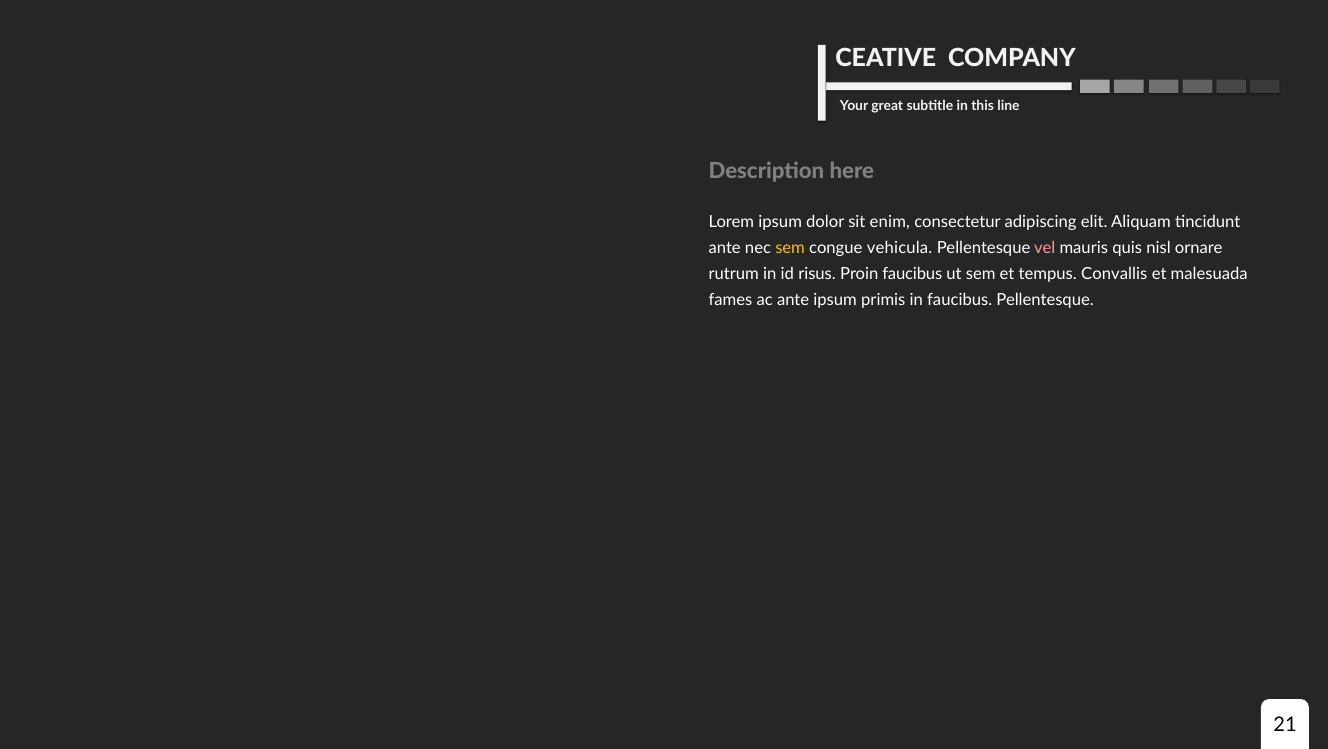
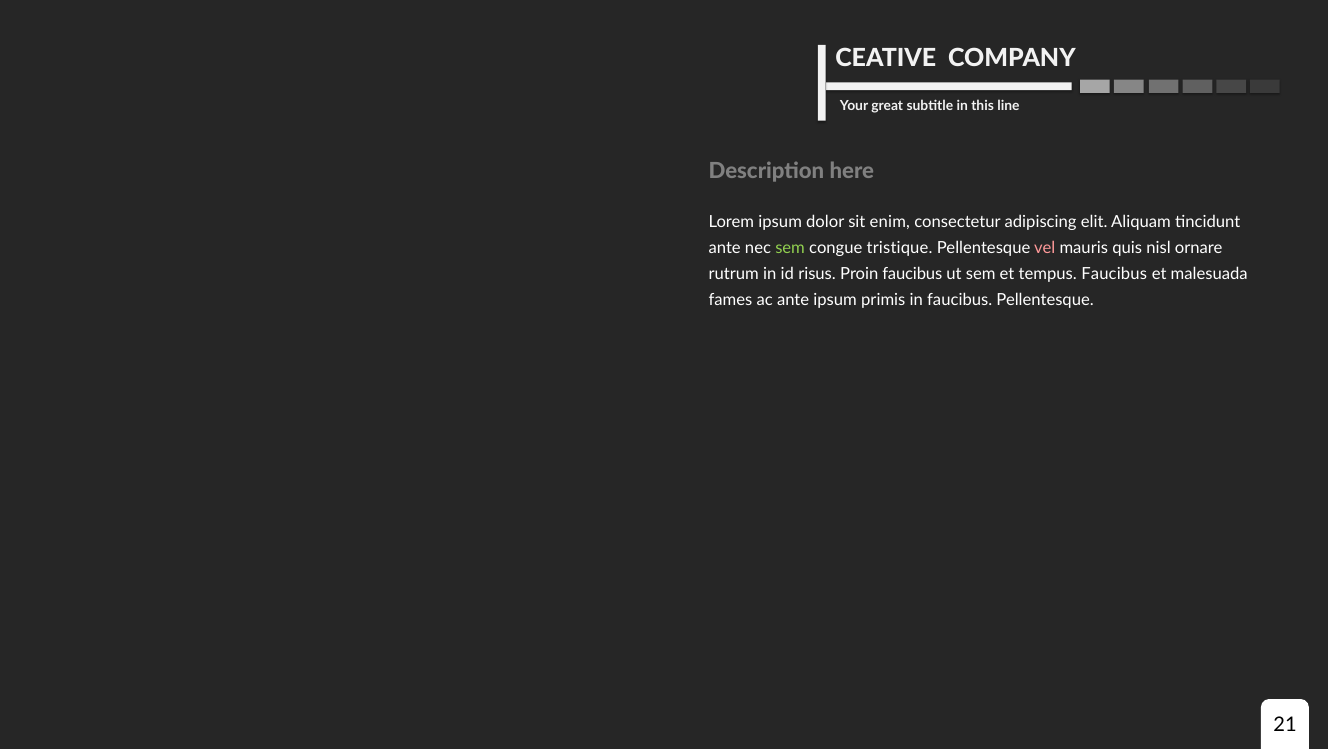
sem colour: yellow -> light green (790, 248)
vehicula: vehicula -> tristique (900, 248)
tempus Convallis: Convallis -> Faucibus (1114, 274)
